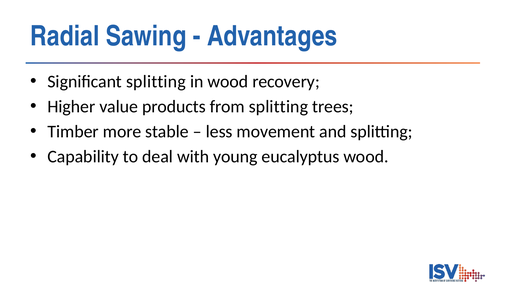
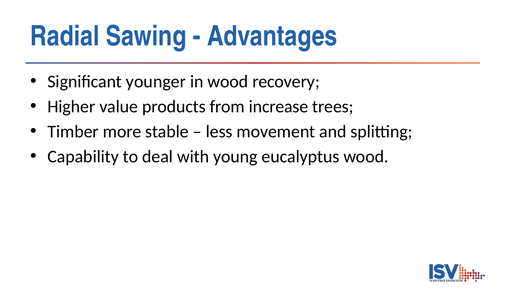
Significant splitting: splitting -> younger (156, 82)
from splitting: splitting -> increase (279, 107)
